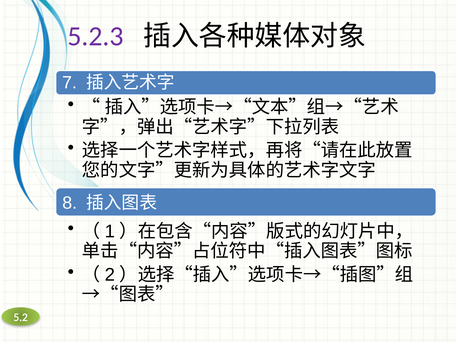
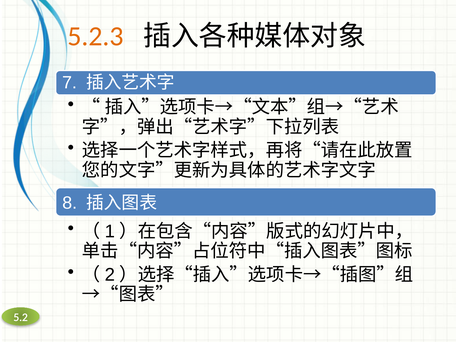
5.2.3 colour: purple -> orange (96, 36)
